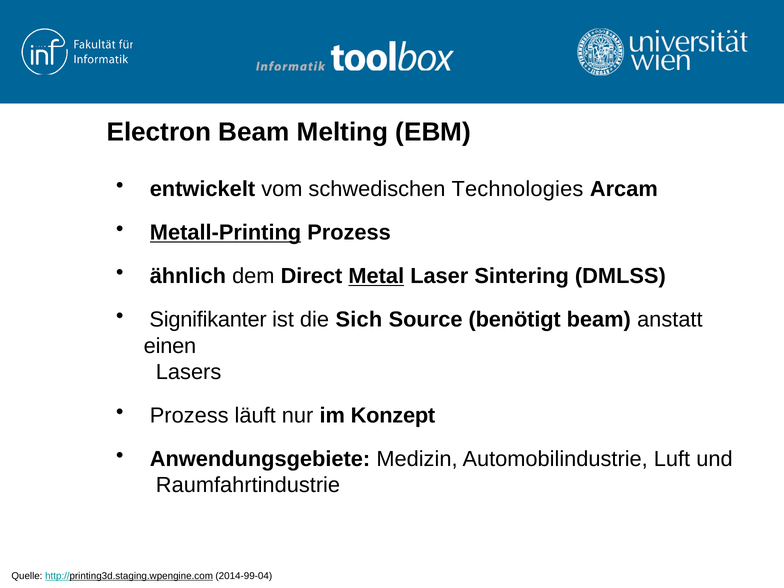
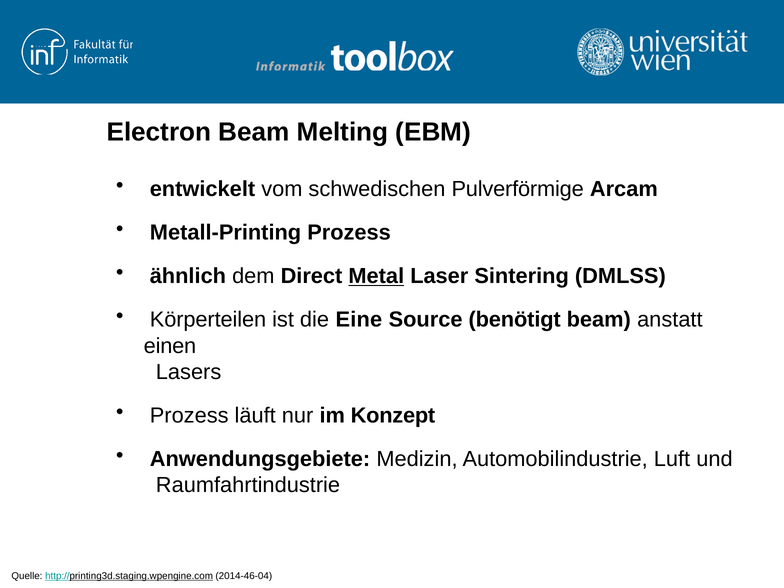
Technologies: Technologies -> Pulverförmige (518, 189)
Metall-Printing underline: present -> none (226, 233)
Signifikanter: Signifikanter -> Körperteilen (208, 320)
Sich: Sich -> Eine (359, 320)
2014-99-04: 2014-99-04 -> 2014-46-04 (244, 576)
